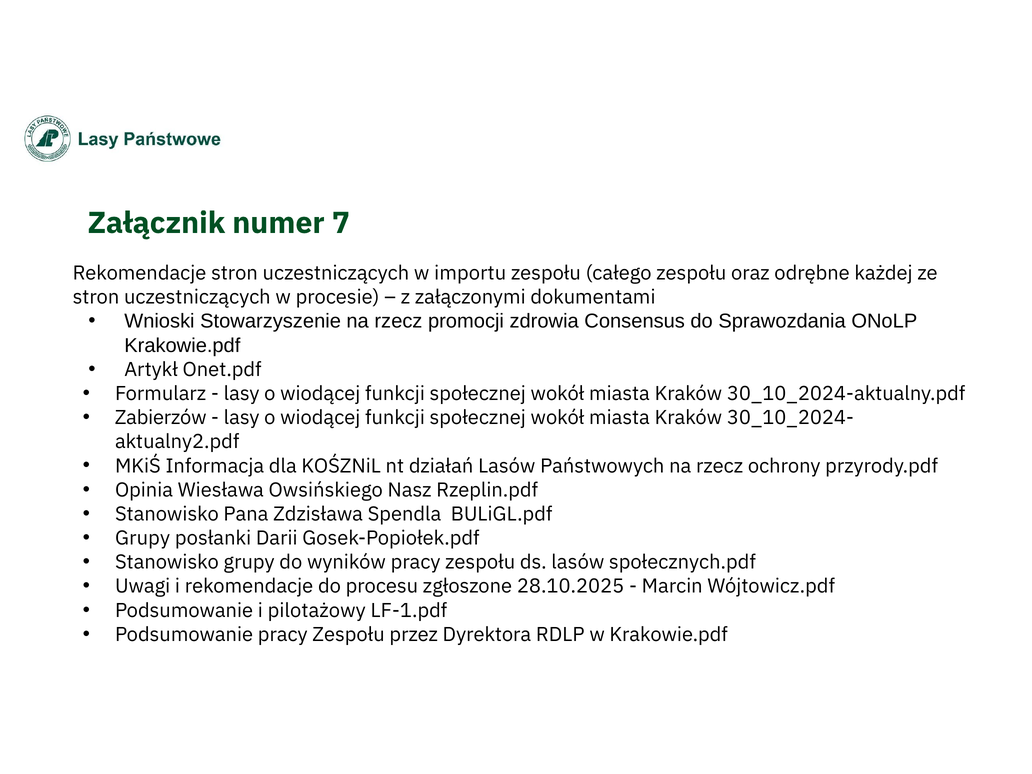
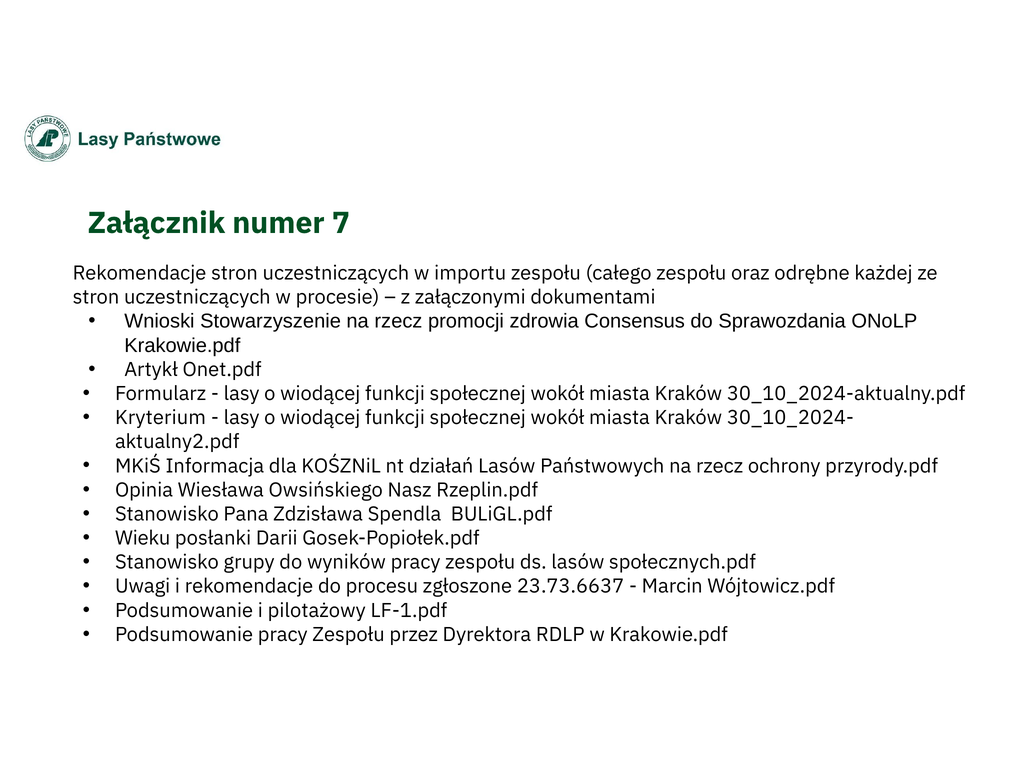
Zabierzów: Zabierzów -> Kryterium (160, 418)
Grupy: Grupy -> Wieku (143, 538)
28.10.2025: 28.10.2025 -> 23.73.6637 (571, 586)
